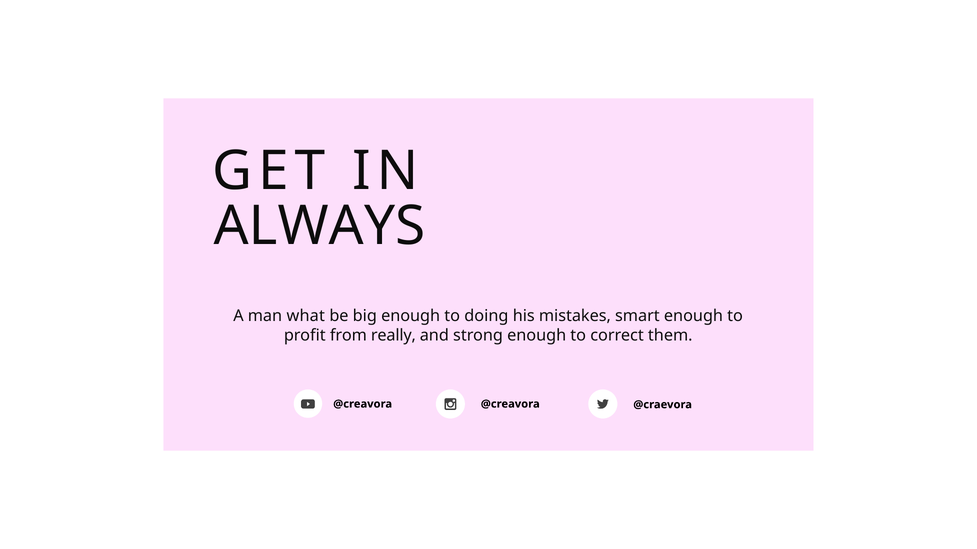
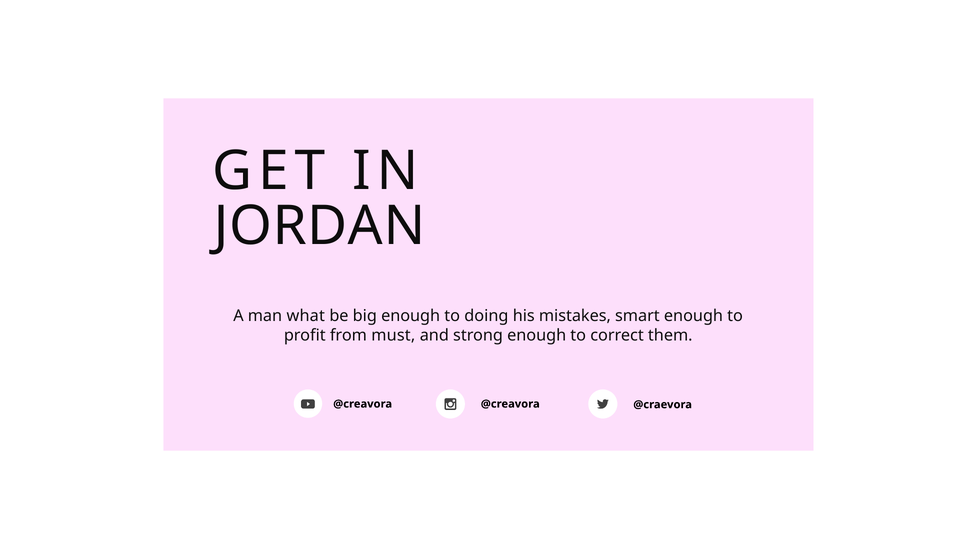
ALWAYS: ALWAYS -> JORDAN (319, 226)
really: really -> must (393, 336)
